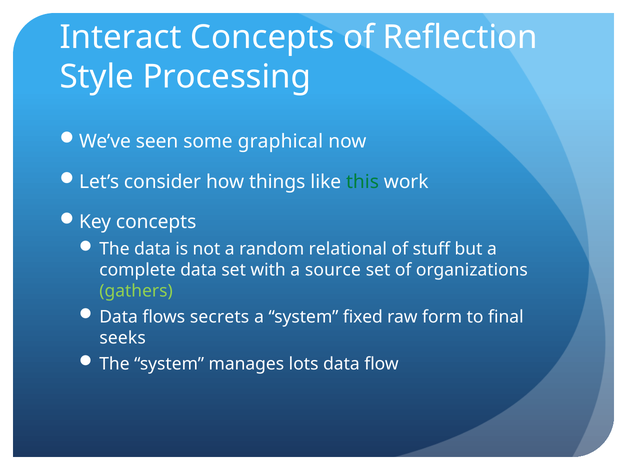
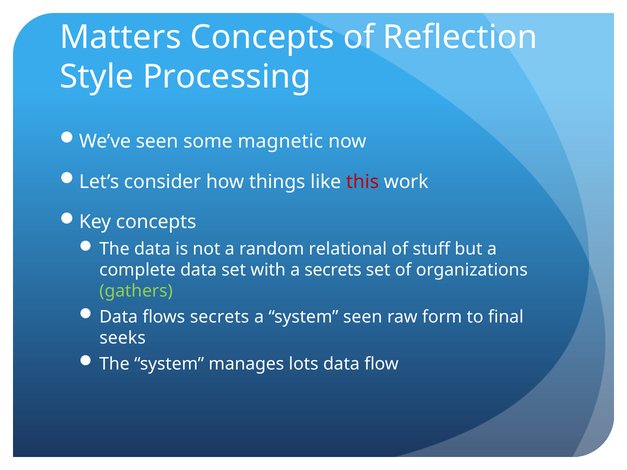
Interact: Interact -> Matters (121, 37)
graphical: graphical -> magnetic (280, 141)
this colour: green -> red (362, 182)
a source: source -> secrets (333, 270)
system fixed: fixed -> seen (363, 317)
